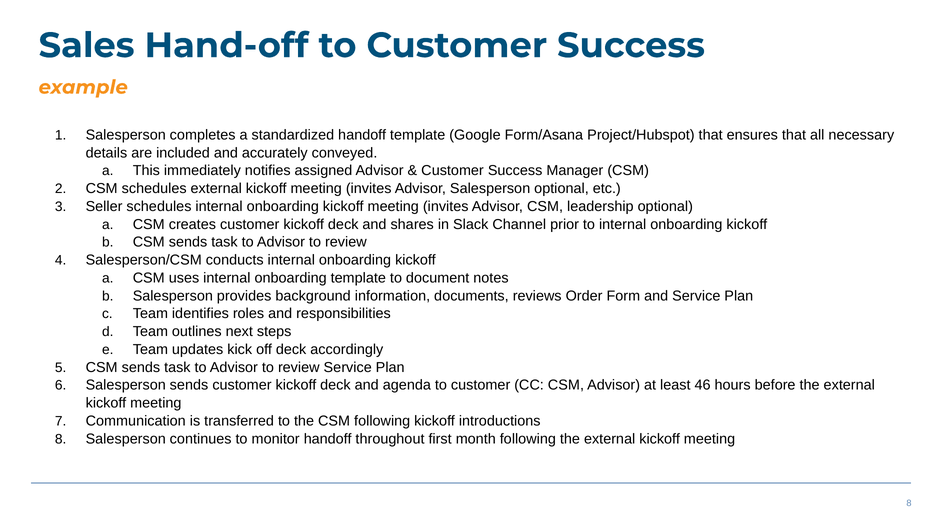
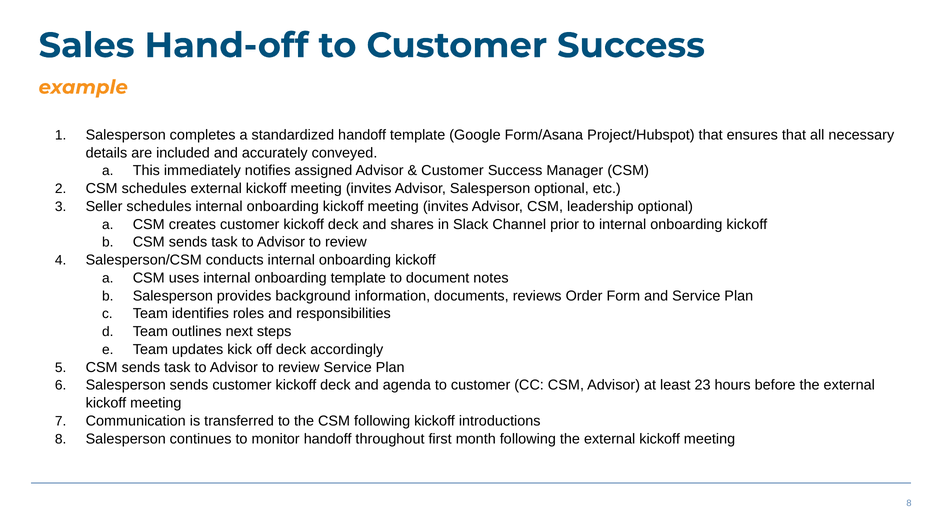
46: 46 -> 23 (703, 385)
